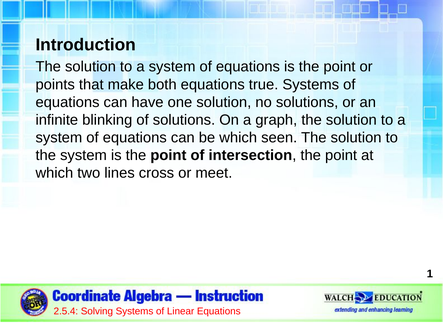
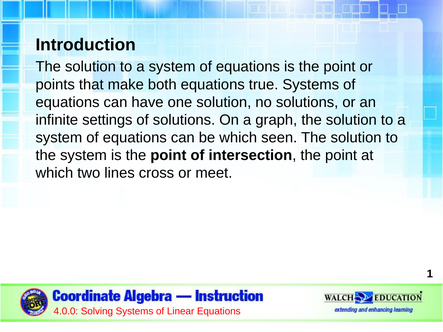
blinking: blinking -> settings (107, 120)
2.5.4: 2.5.4 -> 4.0.0 (66, 311)
